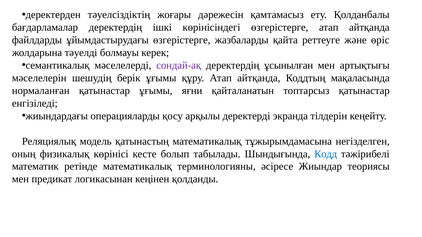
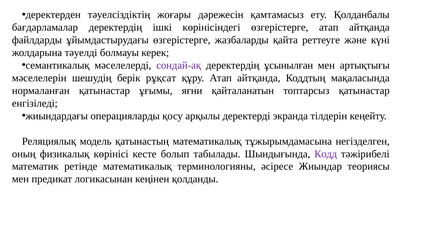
өріс: өріс -> күні (380, 40)
берік ұғымы: ұғымы -> рұқсат (161, 78)
Кодд colour: blue -> purple (326, 154)
